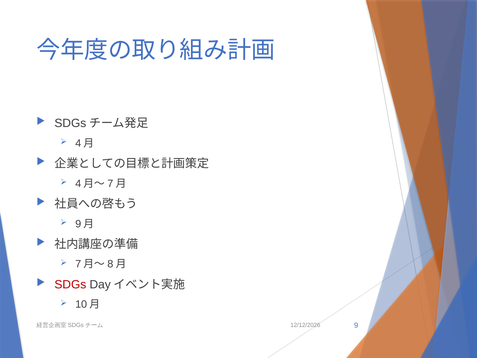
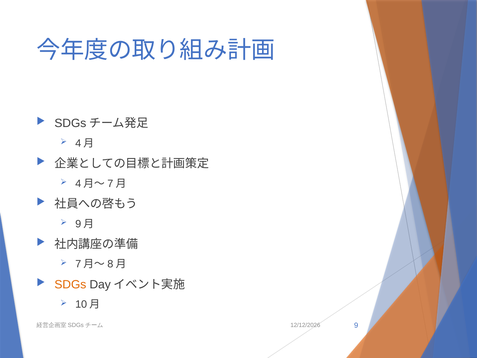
SDGs colour: red -> orange (70, 284)
